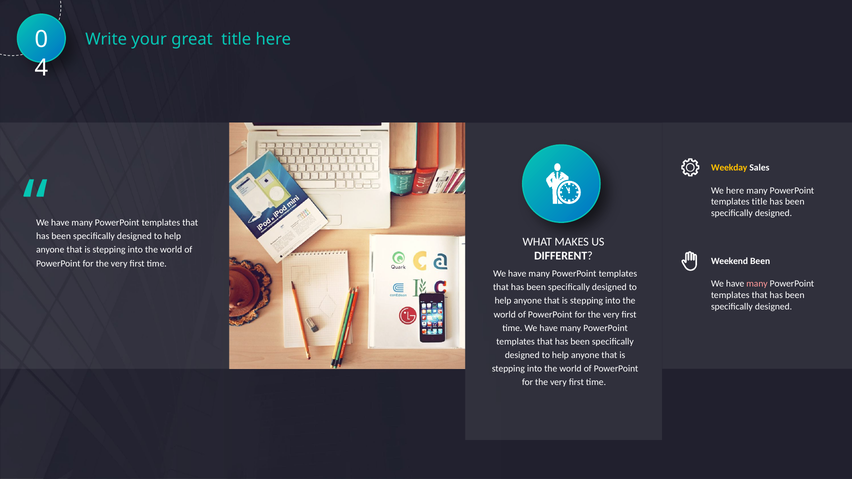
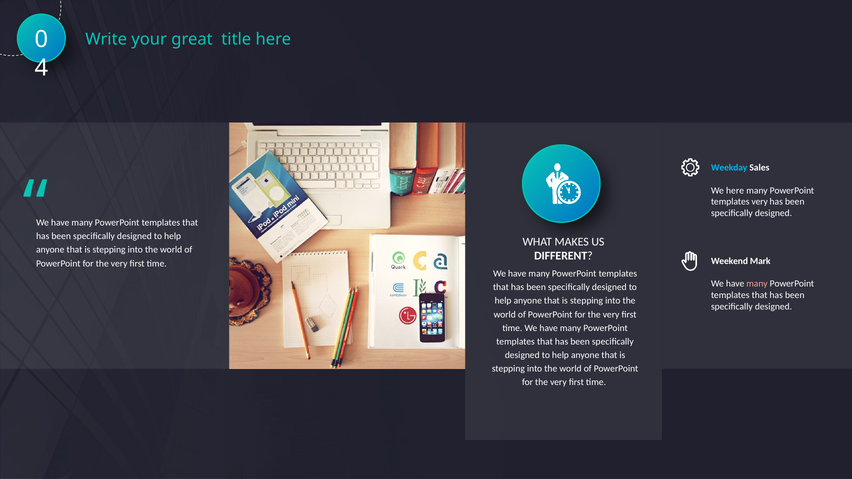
Weekday colour: yellow -> light blue (729, 168)
templates title: title -> very (760, 202)
Weekend Been: Been -> Mark (760, 261)
